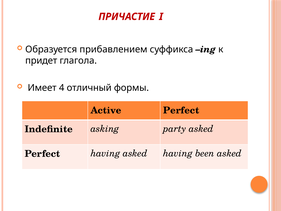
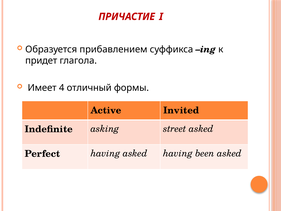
Active Perfect: Perfect -> Invited (181, 110)
party: party -> street (175, 129)
